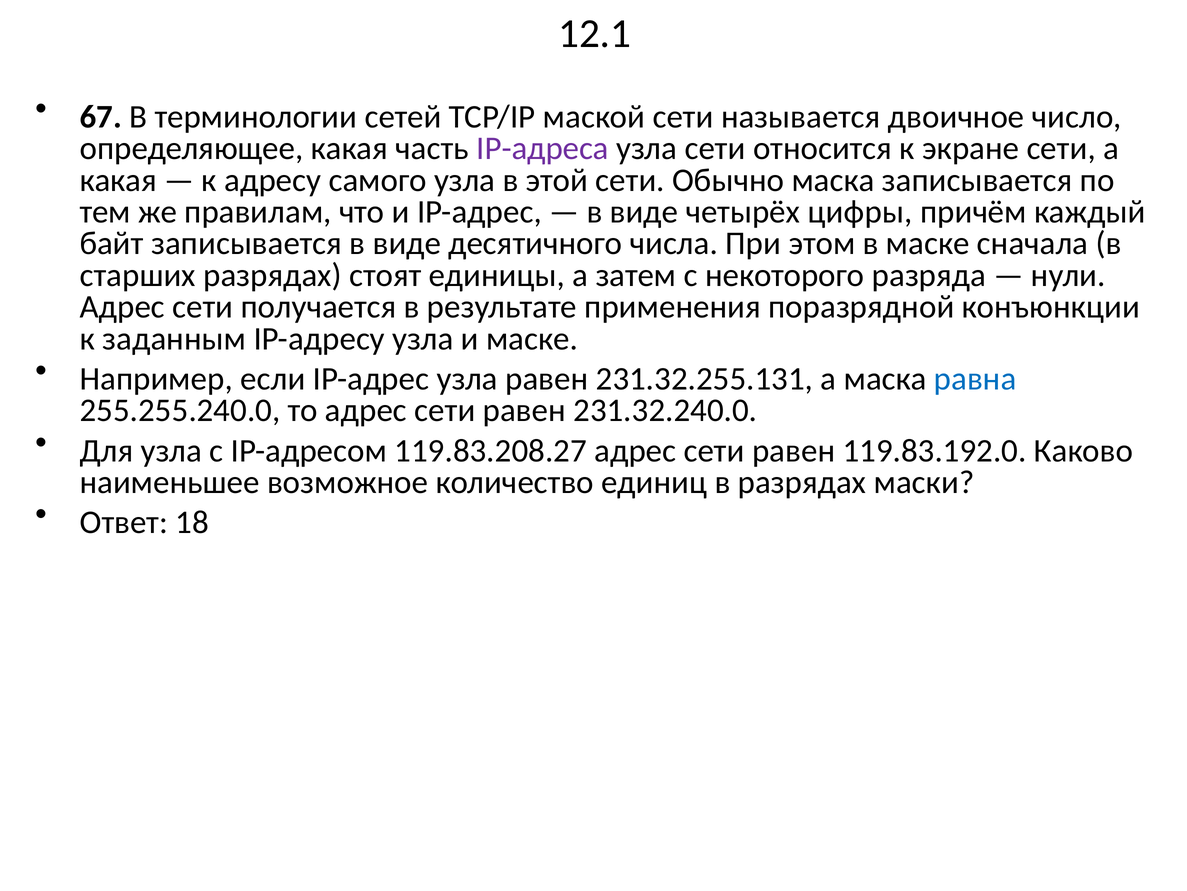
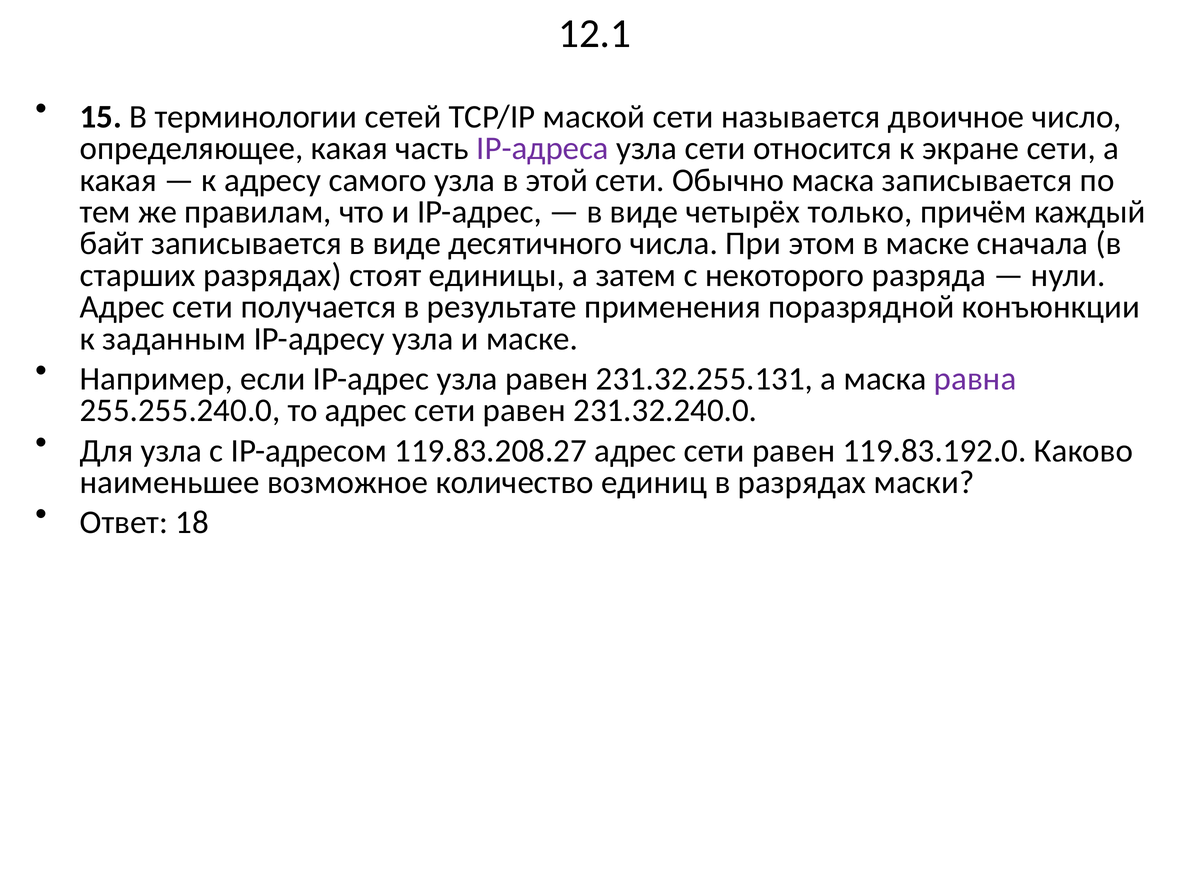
67: 67 -> 15 (101, 117)
цифры: цифры -> только (860, 212)
равна colour: blue -> purple (975, 379)
